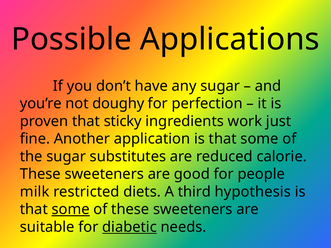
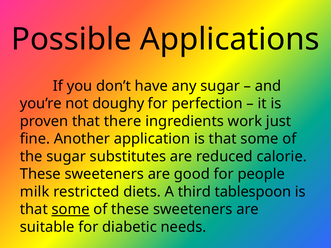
sticky: sticky -> there (123, 121)
hypothesis: hypothesis -> tablespoon (253, 192)
diabetic underline: present -> none (130, 227)
